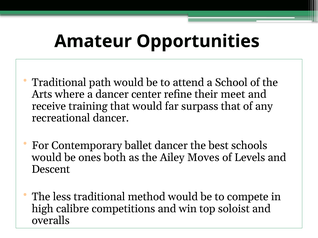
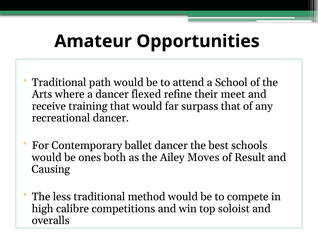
center: center -> flexed (146, 94)
Levels: Levels -> Result (250, 158)
Descent: Descent -> Causing (51, 170)
